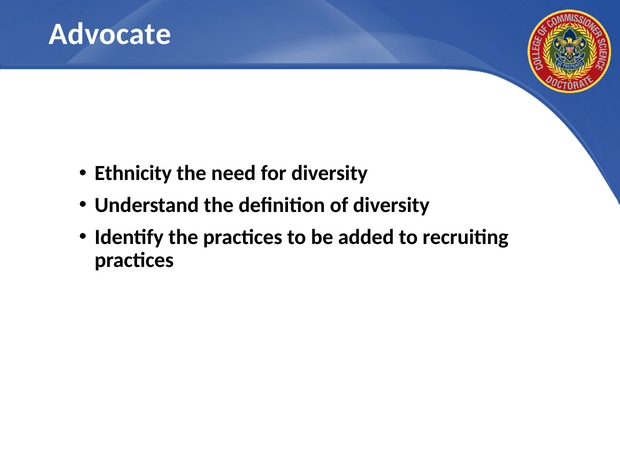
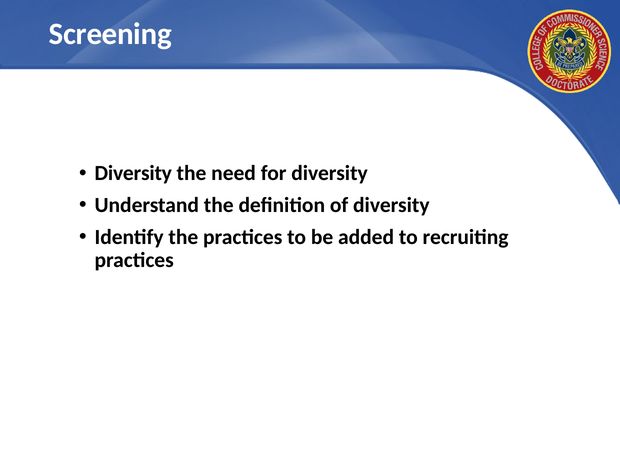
Advocate: Advocate -> Screening (110, 34)
Ethnicity: Ethnicity -> Diversity (133, 173)
